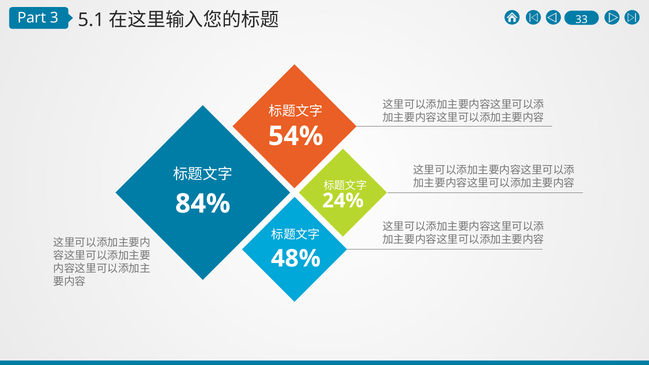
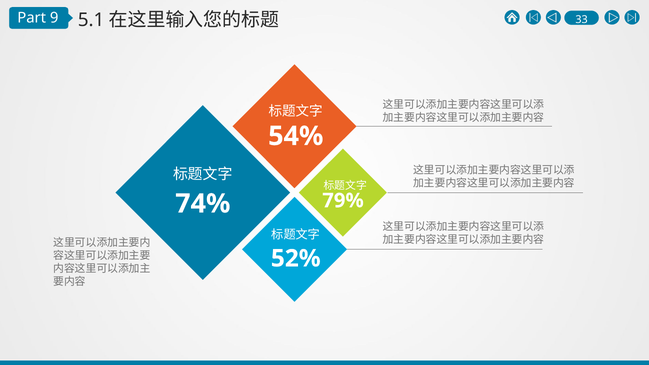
3: 3 -> 9 (54, 18)
24%: 24% -> 79% (343, 201)
84%: 84% -> 74% (203, 204)
48%: 48% -> 52% (296, 258)
